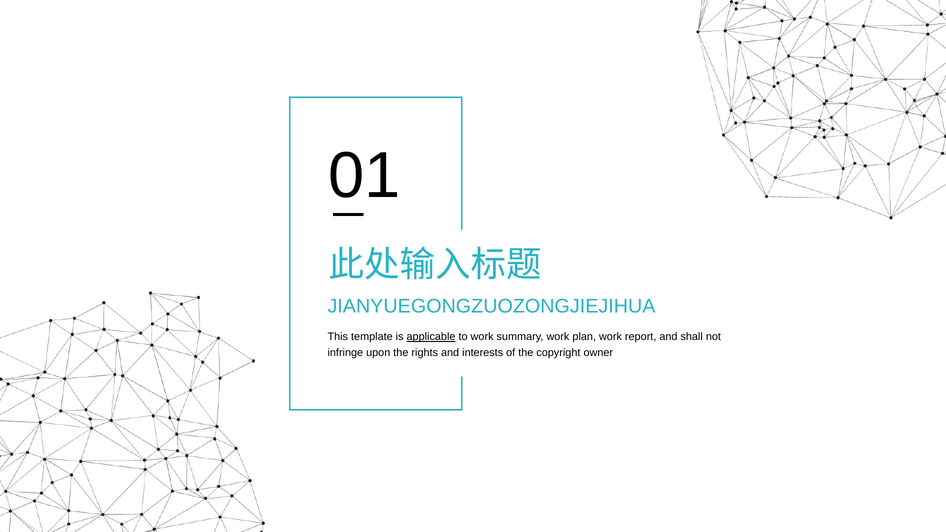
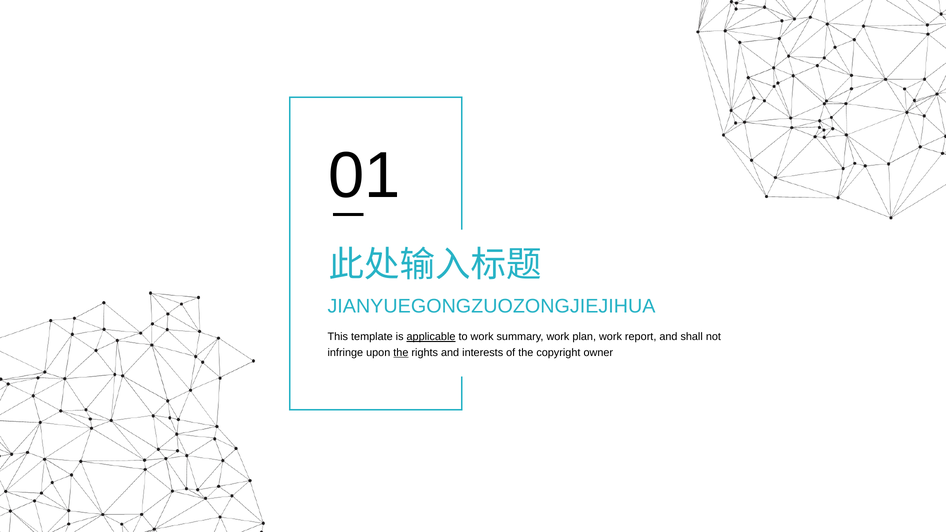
the underline: none -> present (401, 353)
